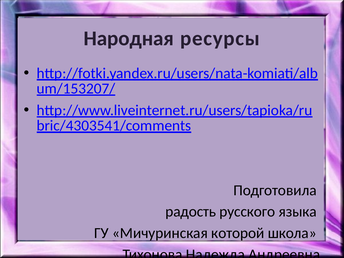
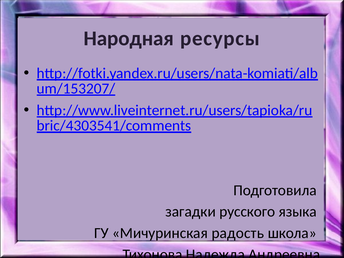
радость: радость -> загадки (191, 212)
которой: которой -> радость (238, 233)
